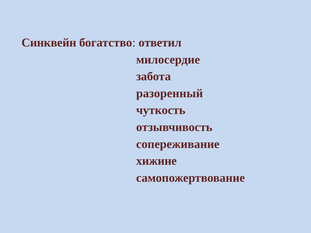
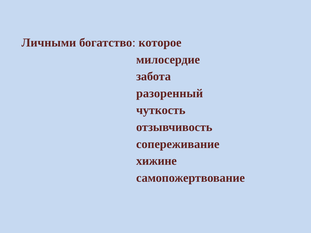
Синквейн: Синквейн -> Личными (49, 43)
ответил: ответил -> которое (160, 43)
